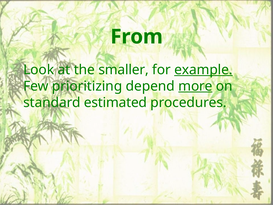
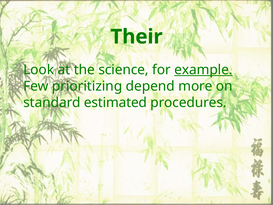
From: From -> Their (137, 37)
smaller: smaller -> science (124, 70)
more underline: present -> none (195, 86)
